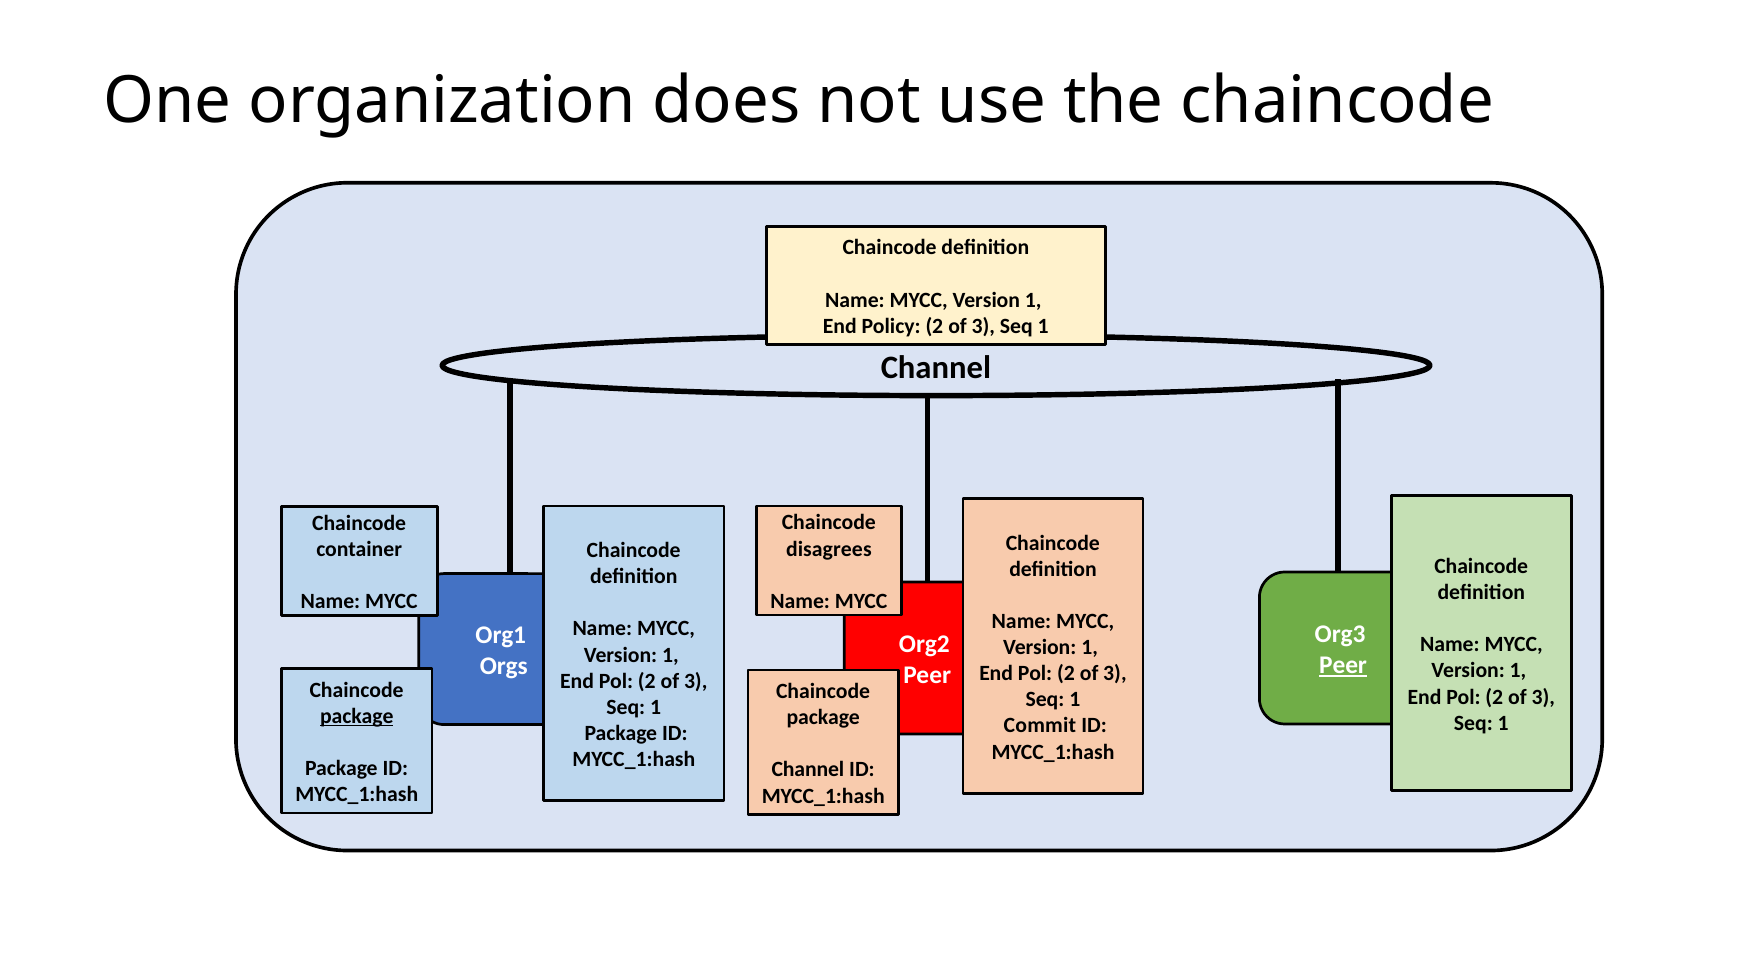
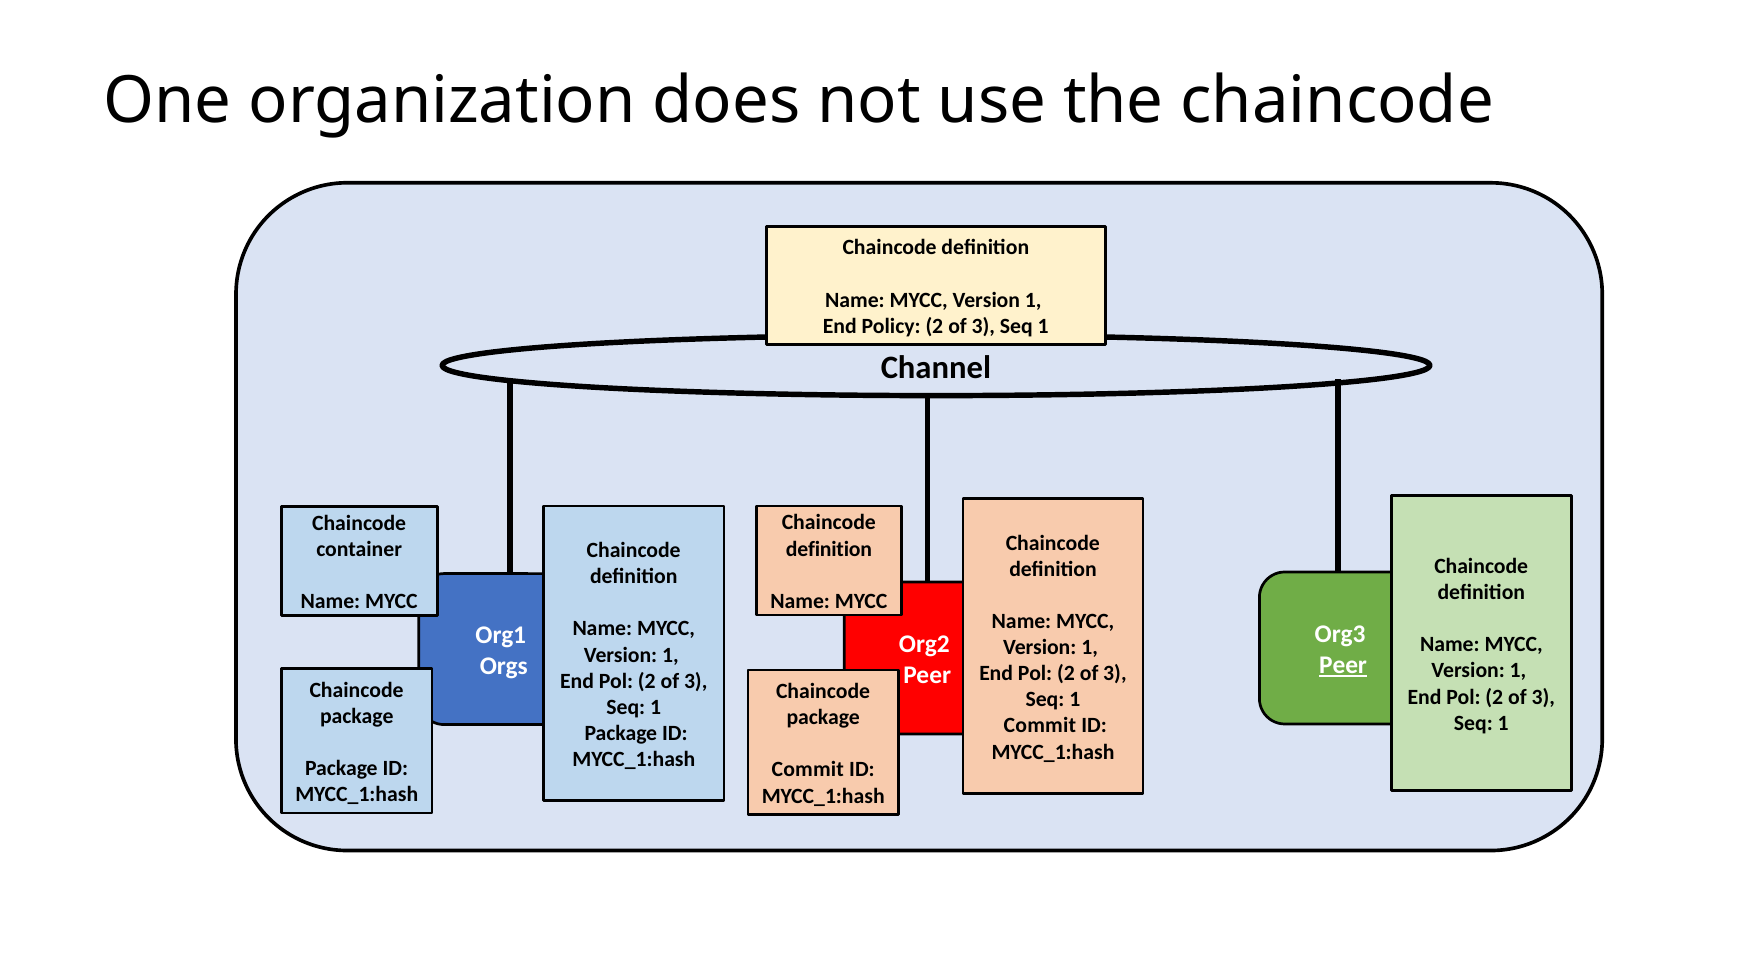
disagrees: disagrees -> definition (829, 549)
package underline: present -> none (357, 716)
Channel: Channel -> Commit (808, 770)
